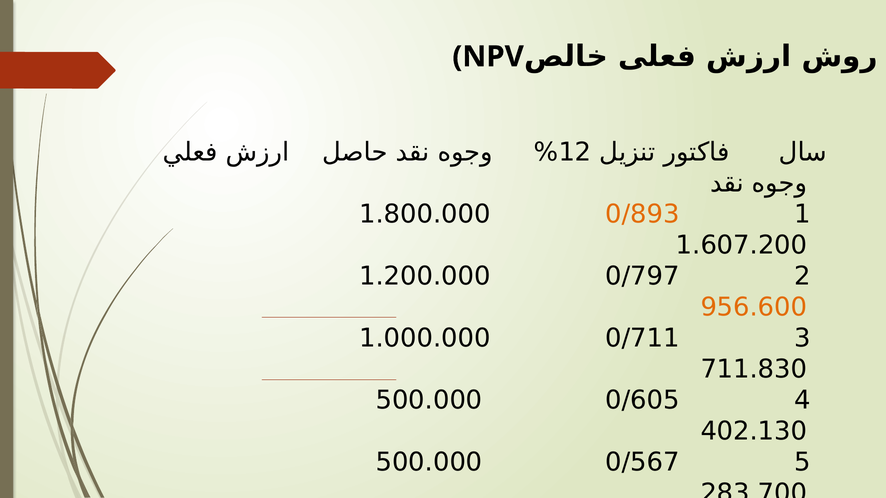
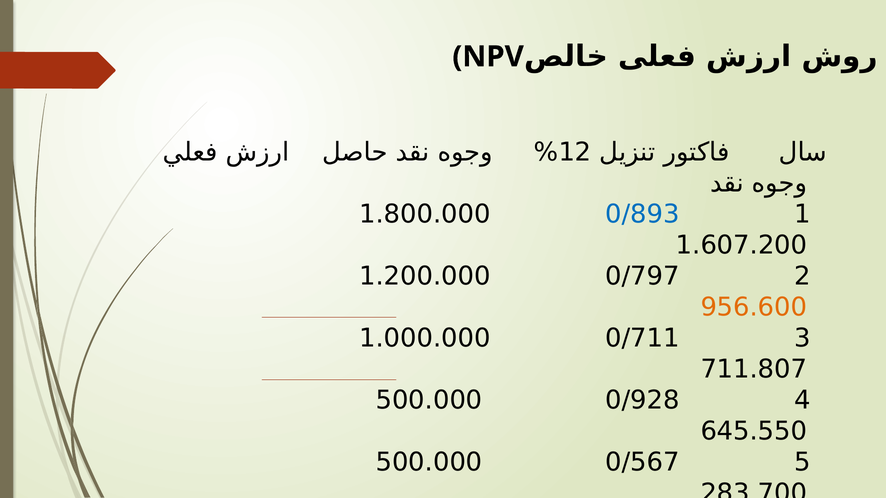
0/893 colour: orange -> blue (642, 215)
711.830: 711.830 -> 711.807 (754, 370)
0/605: 0/605 -> 0/928 (642, 401)
402.130: 402.130 -> 645.550 (754, 432)
